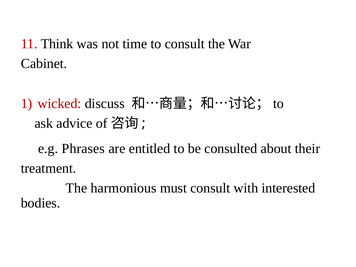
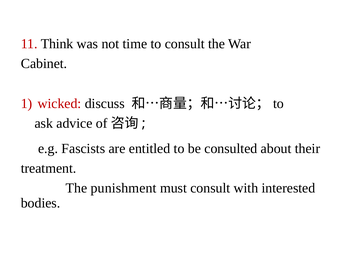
Phrases: Phrases -> Fascists (83, 148)
harmonious: harmonious -> punishment (124, 188)
